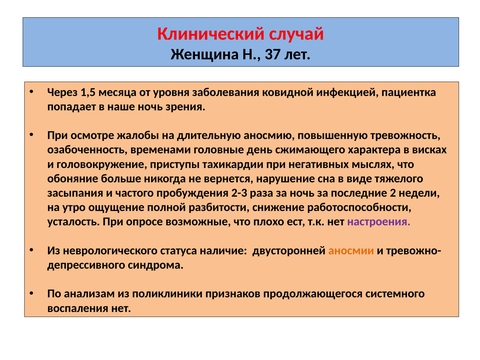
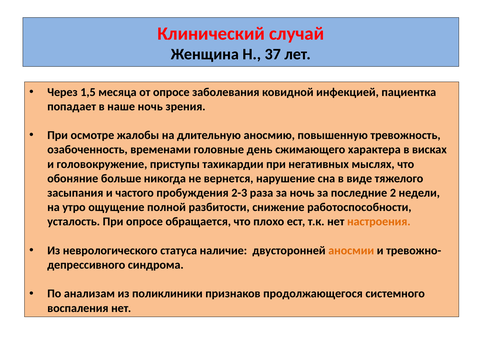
от уровня: уровня -> опросе (171, 92)
возможные: возможные -> обращается (198, 222)
настроения colour: purple -> orange (379, 222)
